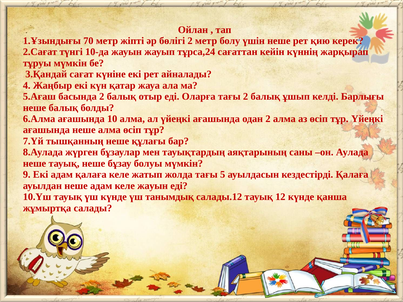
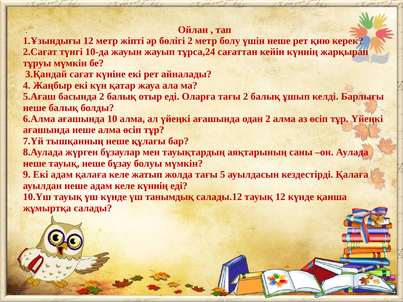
1.Ұзындығы 70: 70 -> 12 (88, 41)
келе жауын: жауын -> күннің (153, 186)
